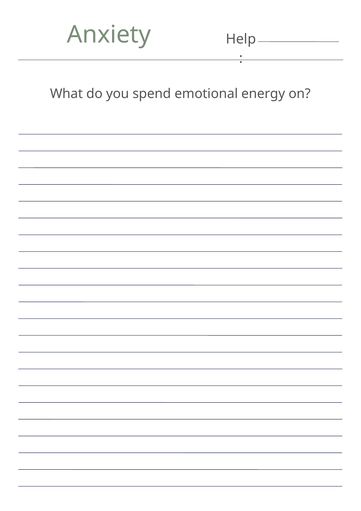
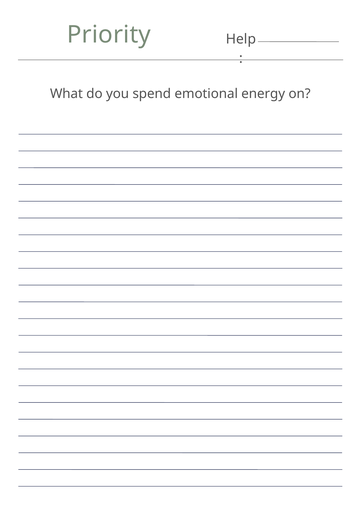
Anxiety: Anxiety -> Priority (109, 35)
